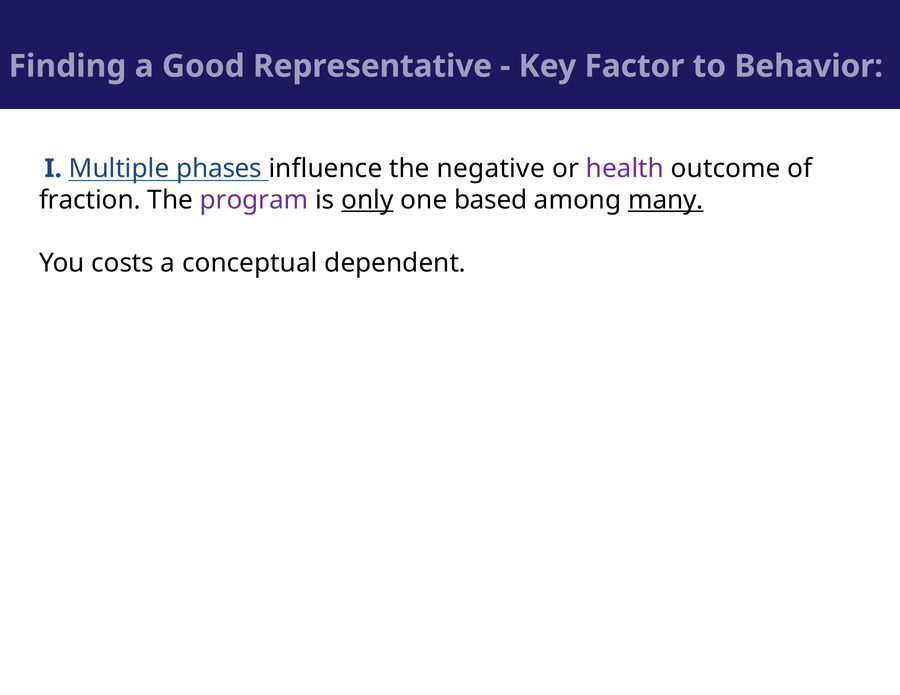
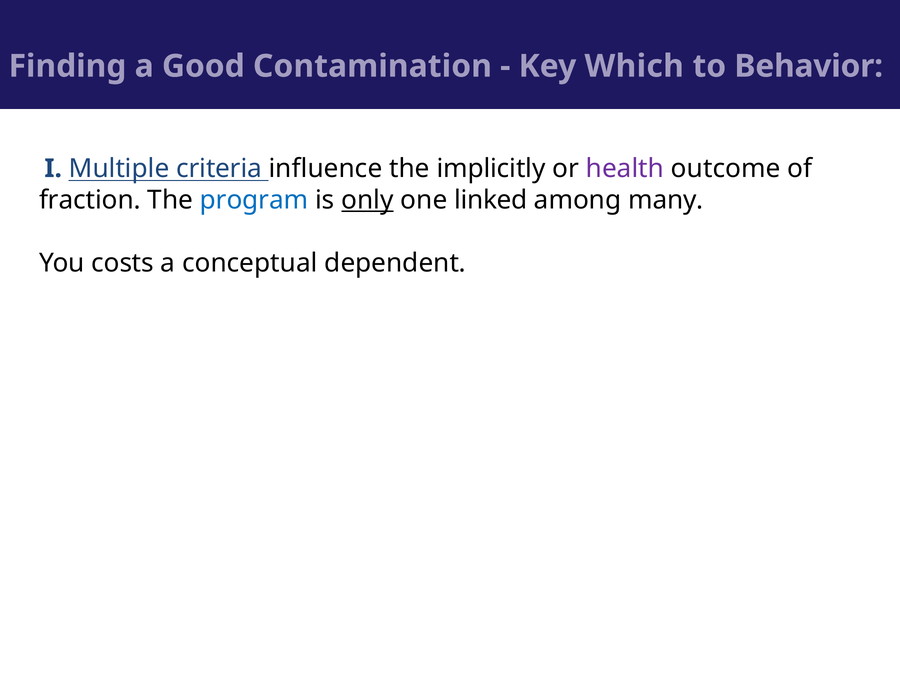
Representative: Representative -> Contamination (372, 66)
Factor: Factor -> Which (634, 66)
phases: phases -> criteria (219, 169)
negative: negative -> implicitly (491, 169)
program colour: purple -> blue (254, 200)
based: based -> linked (491, 200)
many underline: present -> none (666, 200)
